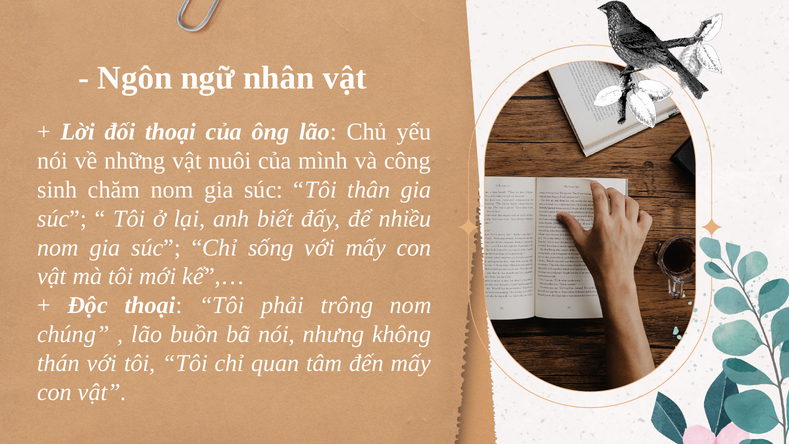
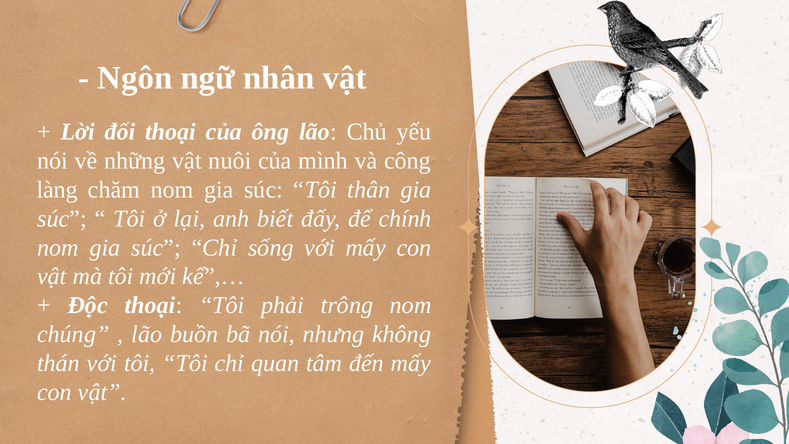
sinh: sinh -> làng (57, 190)
nhiều: nhiều -> chính (405, 219)
